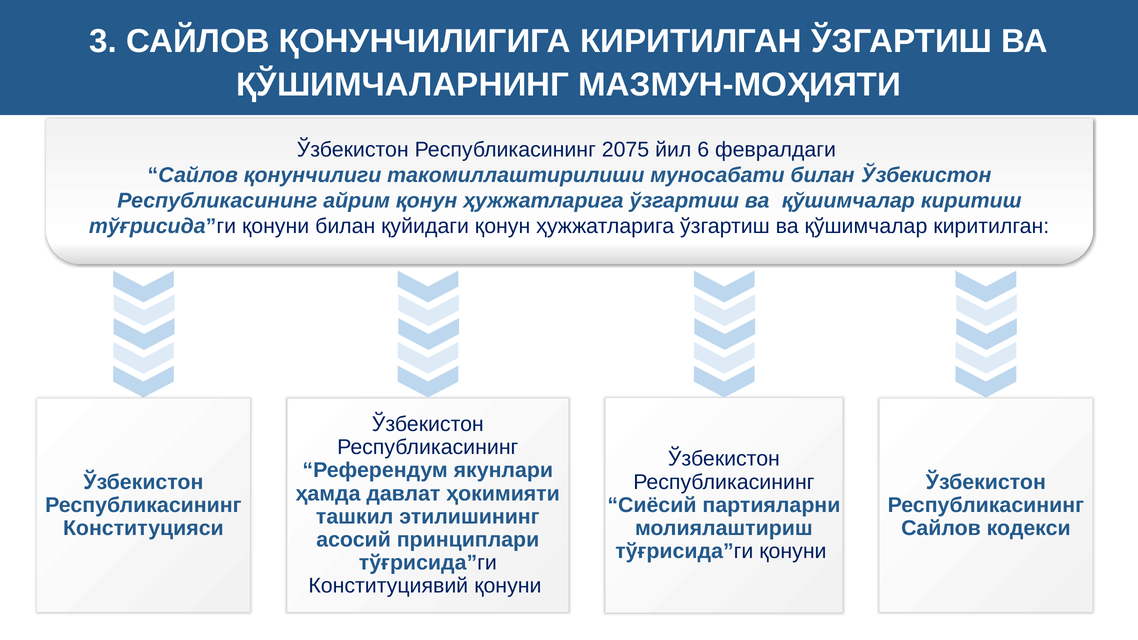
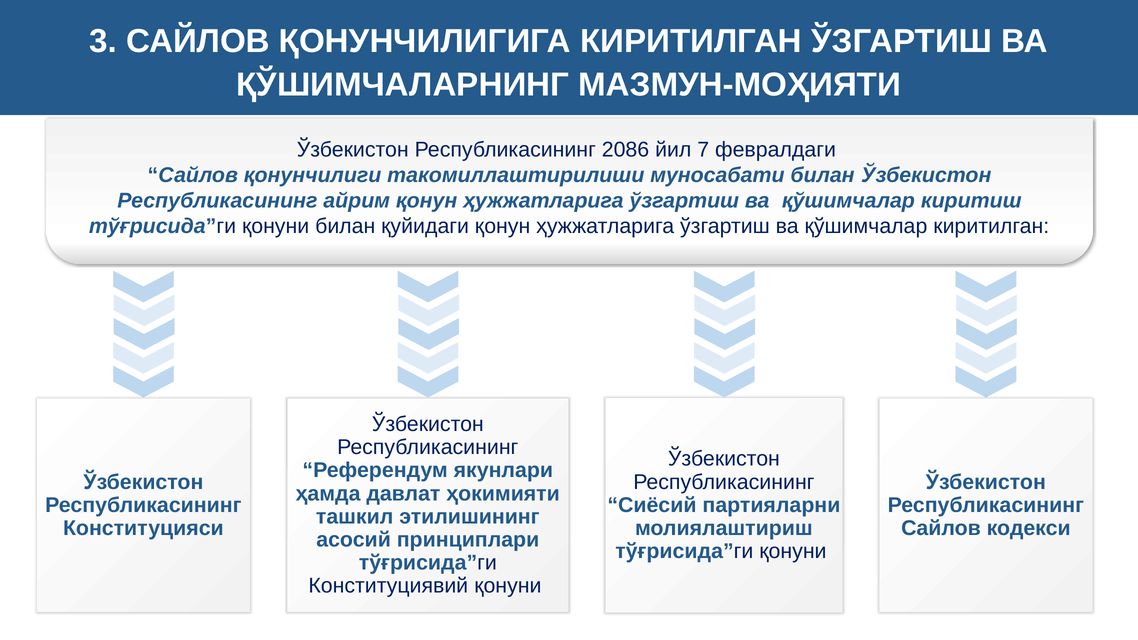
2075: 2075 -> 2086 (626, 150)
6: 6 -> 7 (703, 150)
